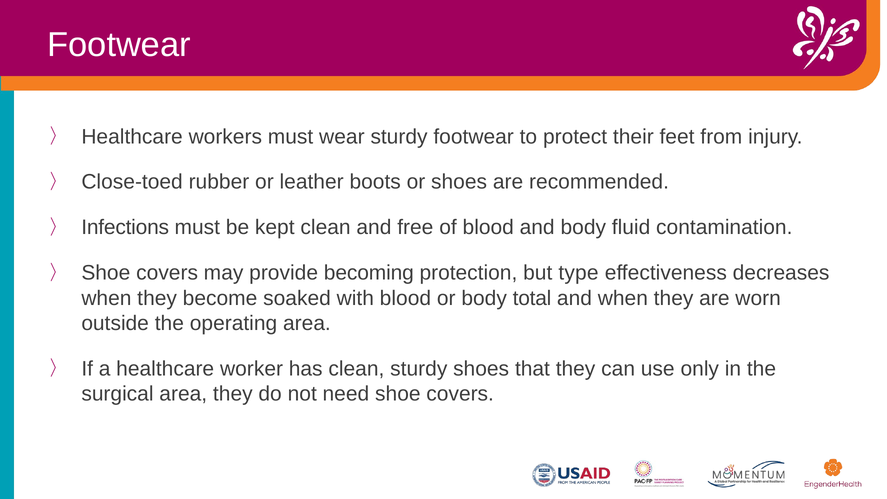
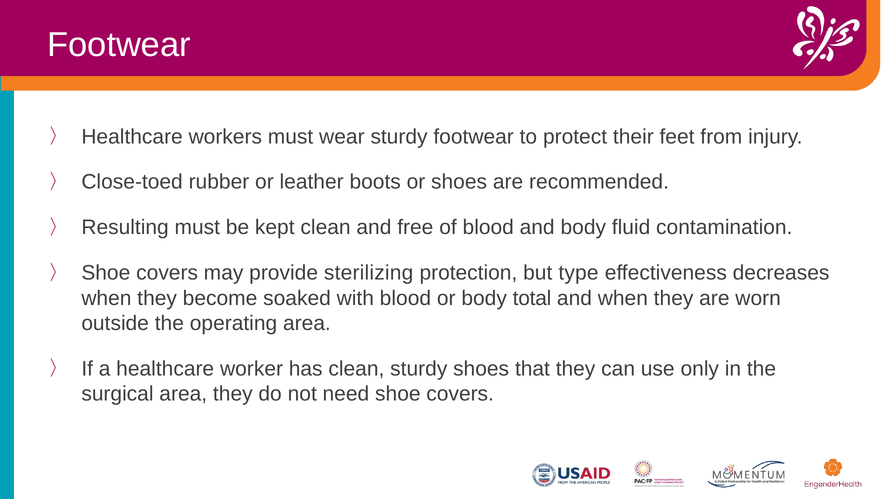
Infections: Infections -> Resulting (125, 228)
becoming: becoming -> sterilizing (369, 273)
